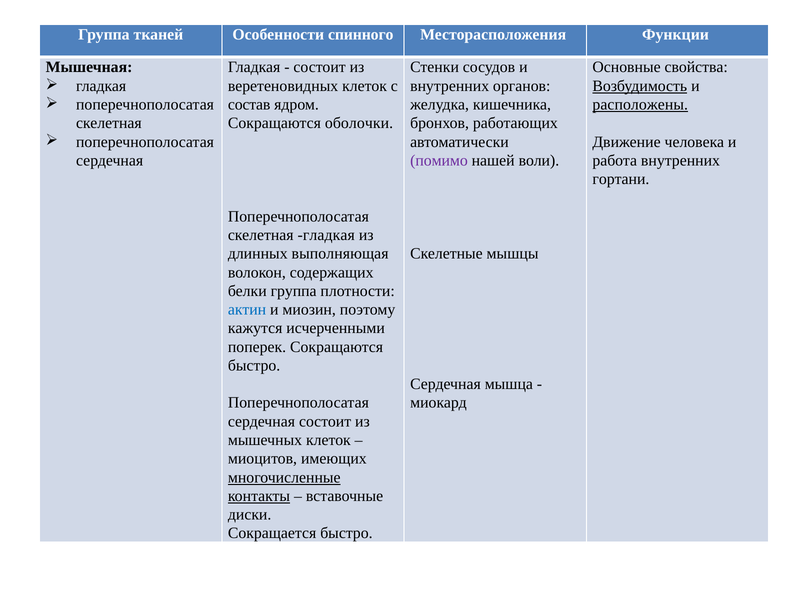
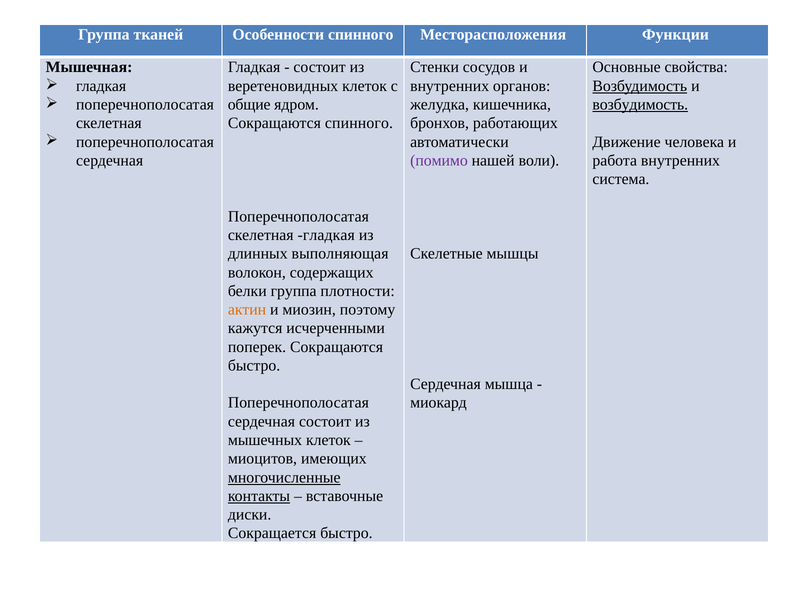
состав: состав -> общие (249, 104)
расположены: расположены -> возбудимость (640, 104)
Сокращаются оболочки: оболочки -> спинного (359, 123)
гортани: гортани -> система (621, 179)
актин colour: blue -> orange (247, 309)
